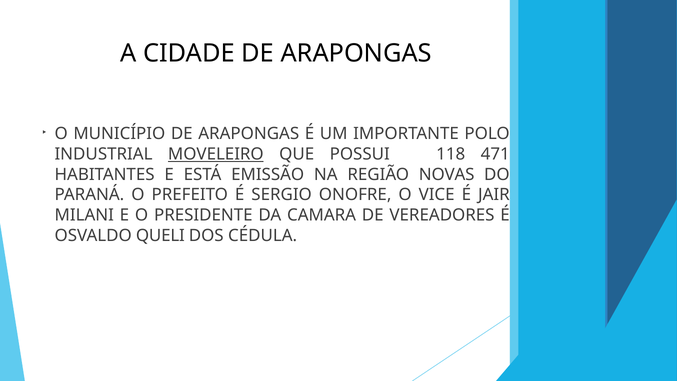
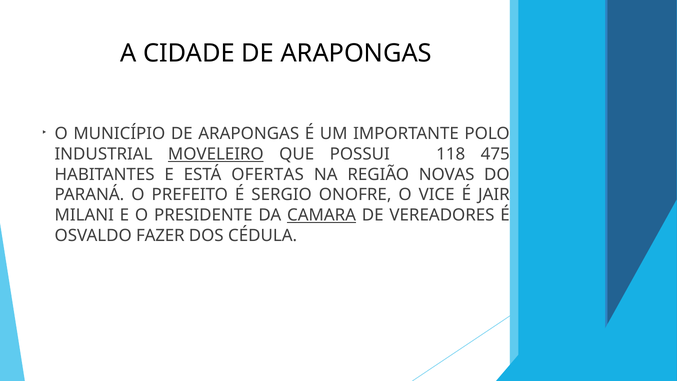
471: 471 -> 475 (495, 154)
EMISSÃO: EMISSÃO -> OFERTAS (268, 174)
CAMARA underline: none -> present (322, 215)
QUELI: QUELI -> FAZER (160, 235)
